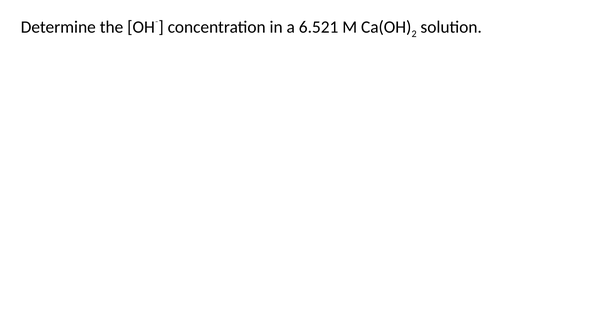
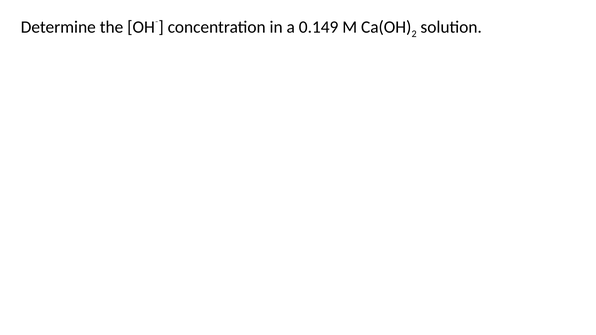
6.521: 6.521 -> 0.149 (319, 27)
